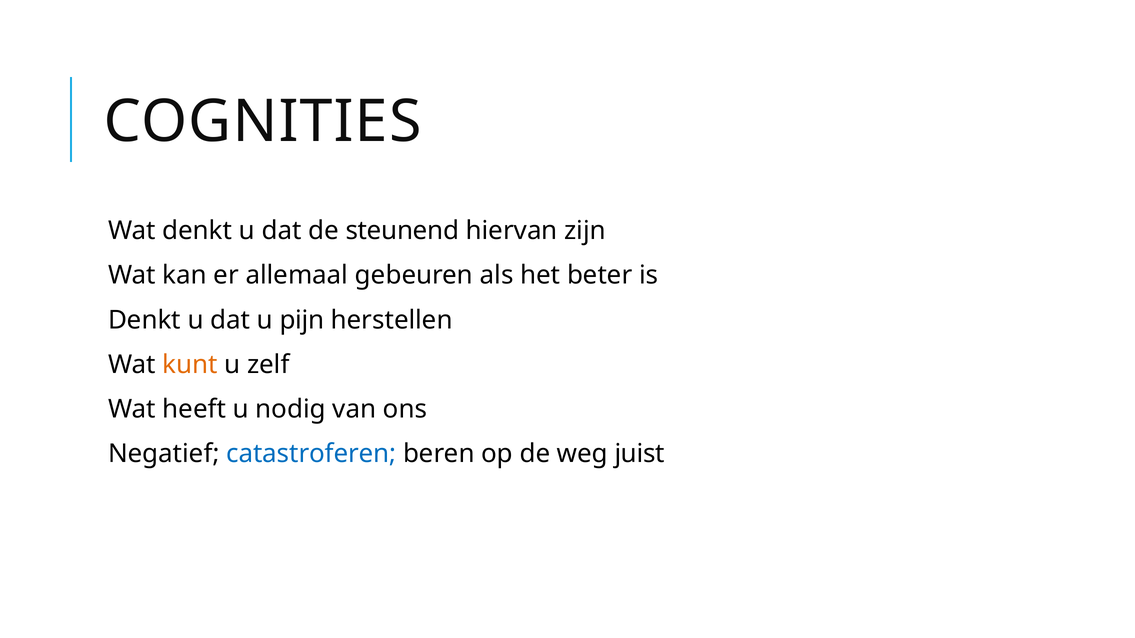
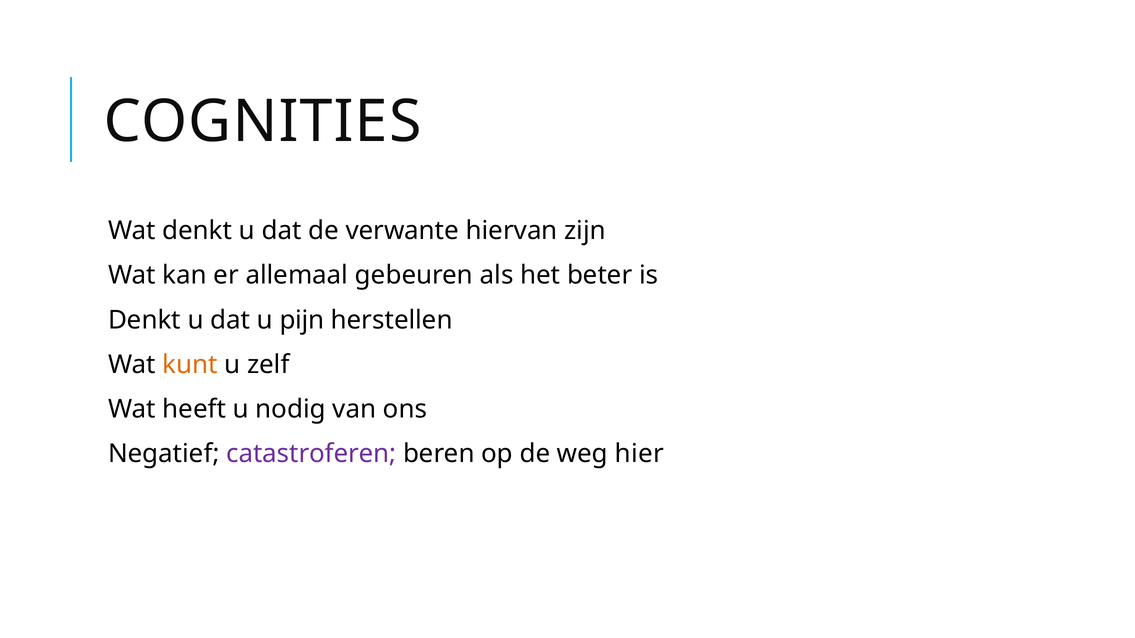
steunend: steunend -> verwante (402, 231)
catastroferen colour: blue -> purple (311, 454)
juist: juist -> hier (639, 454)
